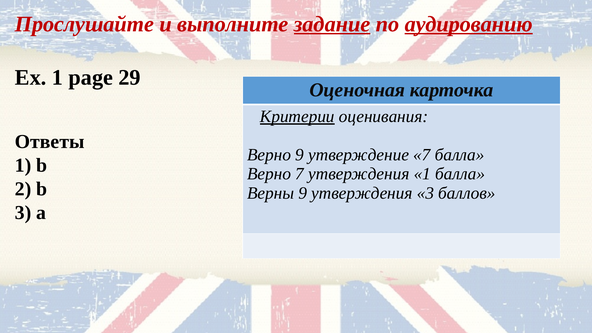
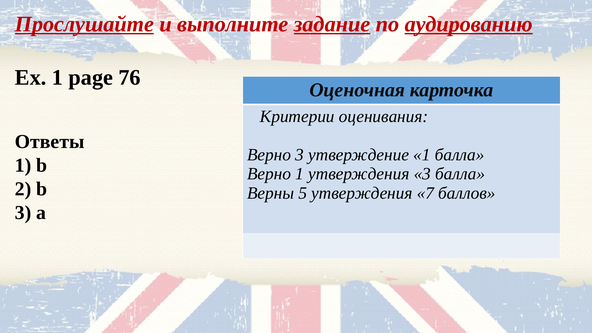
Прослушайте underline: none -> present (84, 24)
29: 29 -> 76 (130, 77)
Критерии underline: present -> none (297, 117)
Верно 9: 9 -> 3 (300, 155)
утверждение 7: 7 -> 1 (422, 155)
Верно 7: 7 -> 1 (300, 174)
утверждения 1: 1 -> 3 (422, 174)
Верны 9: 9 -> 5 (303, 193)
утверждения 3: 3 -> 7 (425, 193)
